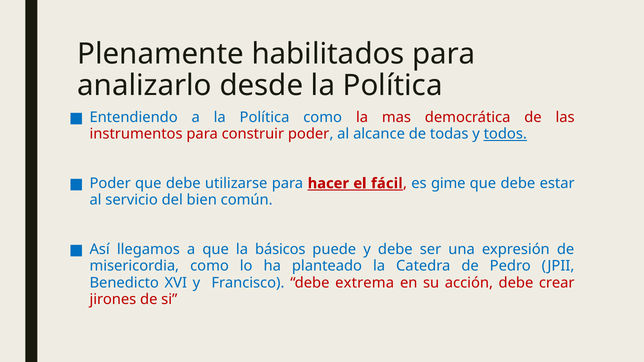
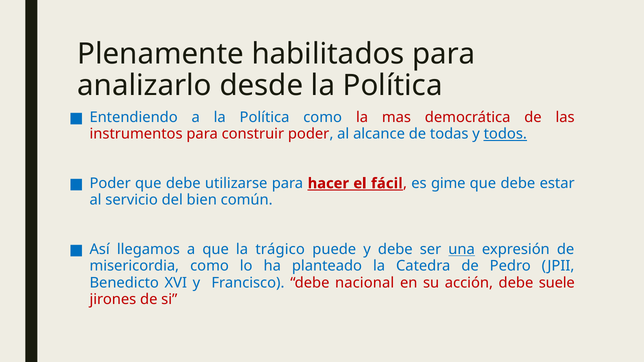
básicos: básicos -> trágico (280, 250)
una underline: none -> present (462, 250)
extrema: extrema -> nacional (365, 283)
crear: crear -> suele (557, 283)
